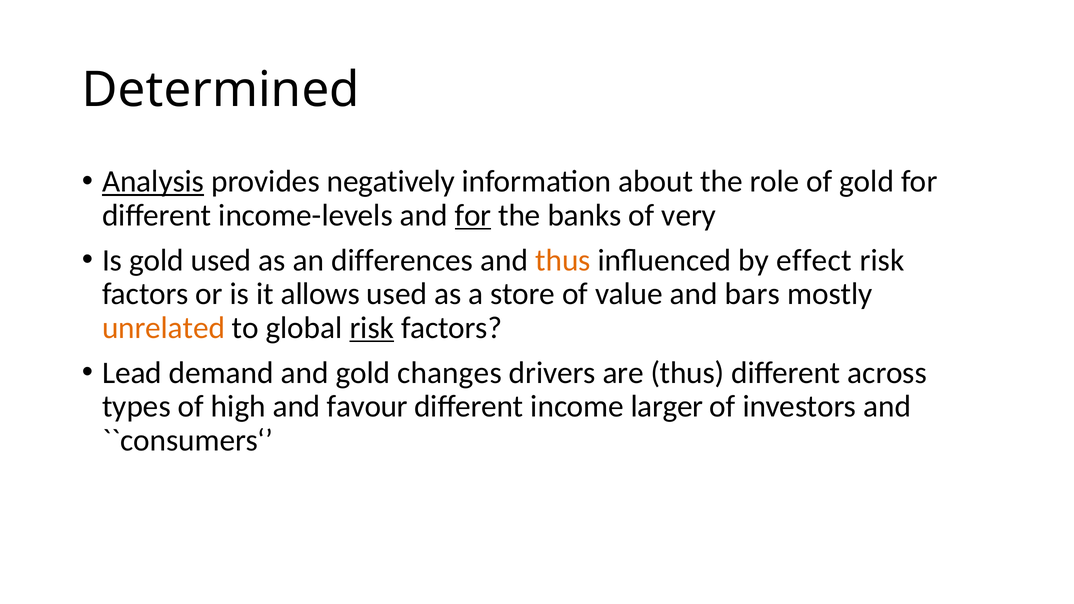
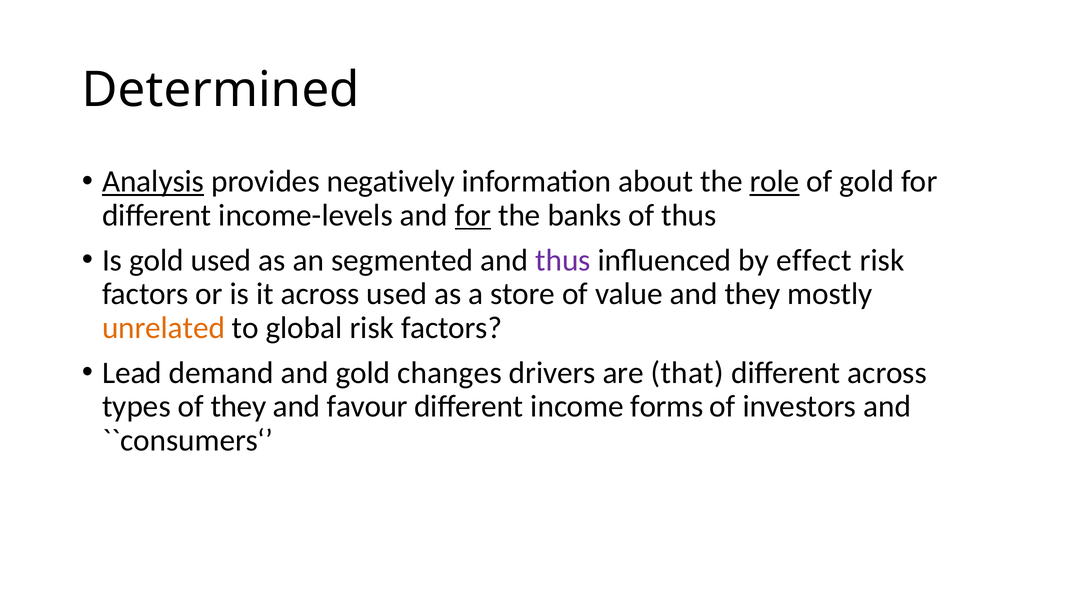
role underline: none -> present (775, 182)
of very: very -> thus (689, 215)
differences: differences -> segmented (402, 260)
thus colour: orange -> purple (563, 260)
it allows: allows -> across (320, 294)
and bars: bars -> they (753, 294)
risk underline: present -> none (372, 328)
are thus: thus -> that (687, 373)
of high: high -> they (238, 407)
larger: larger -> forms (667, 407)
